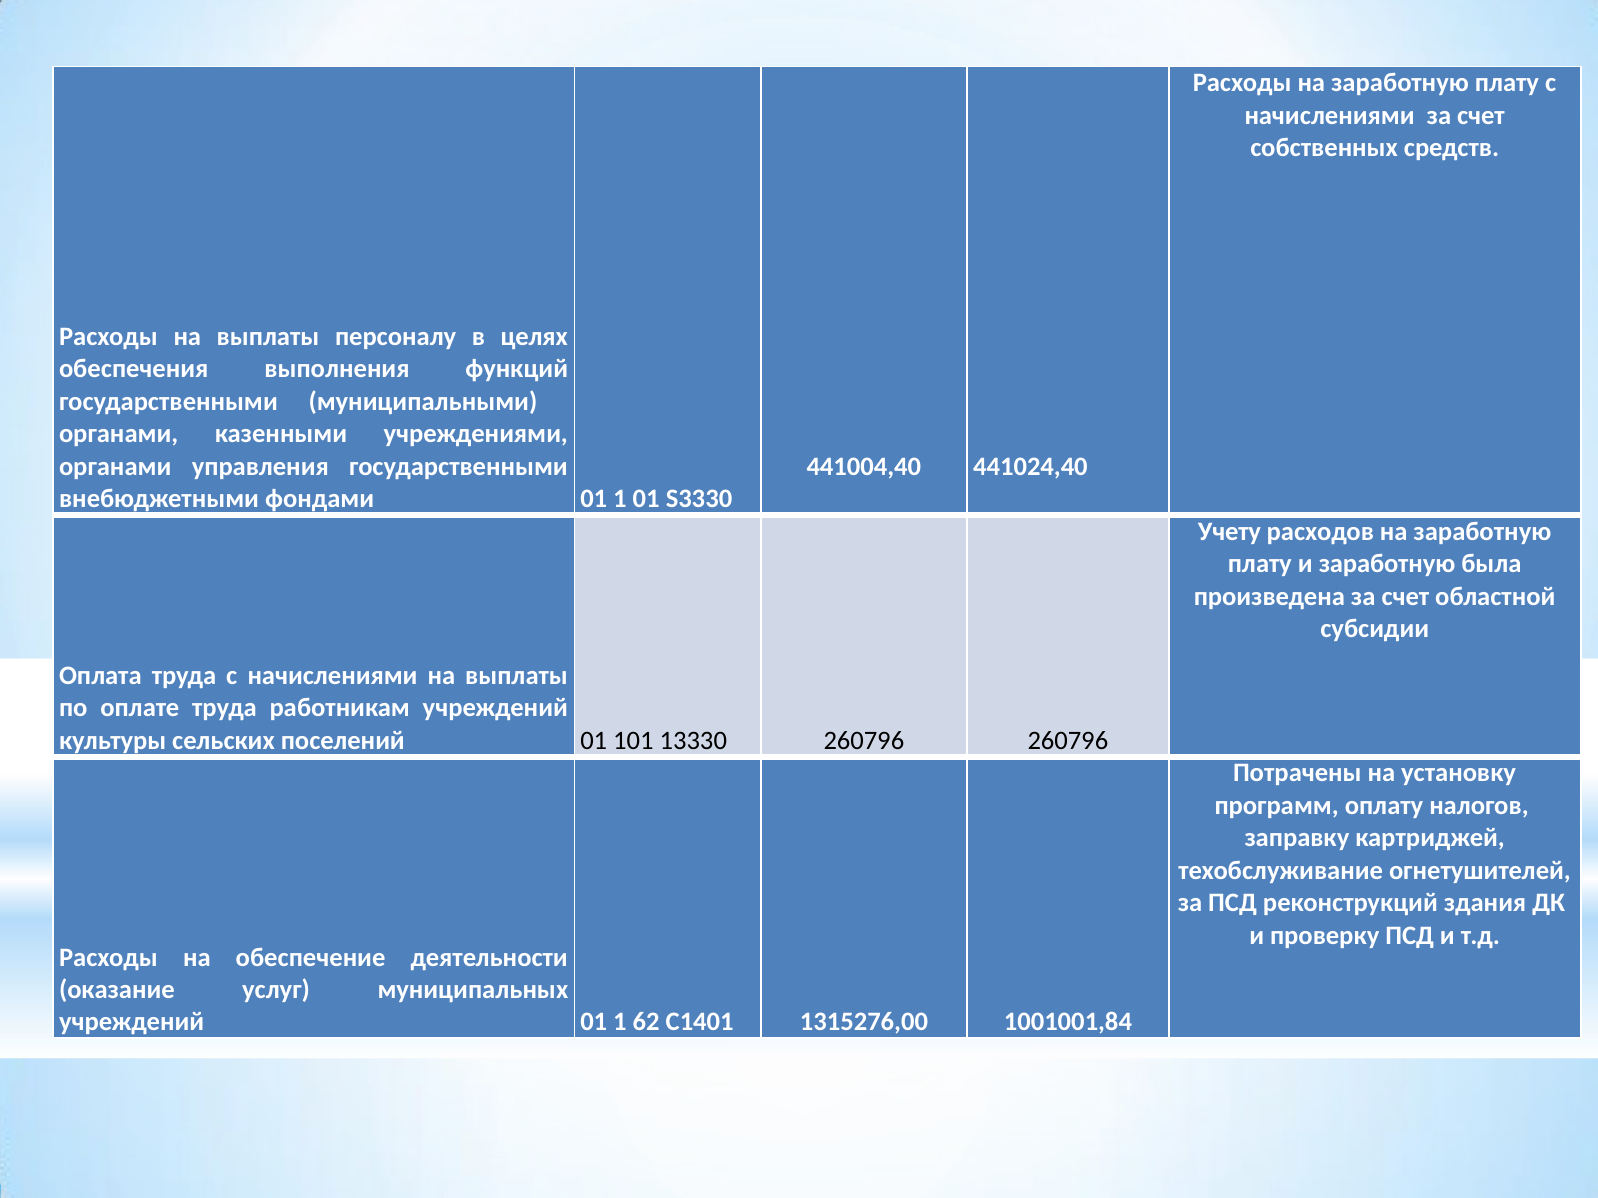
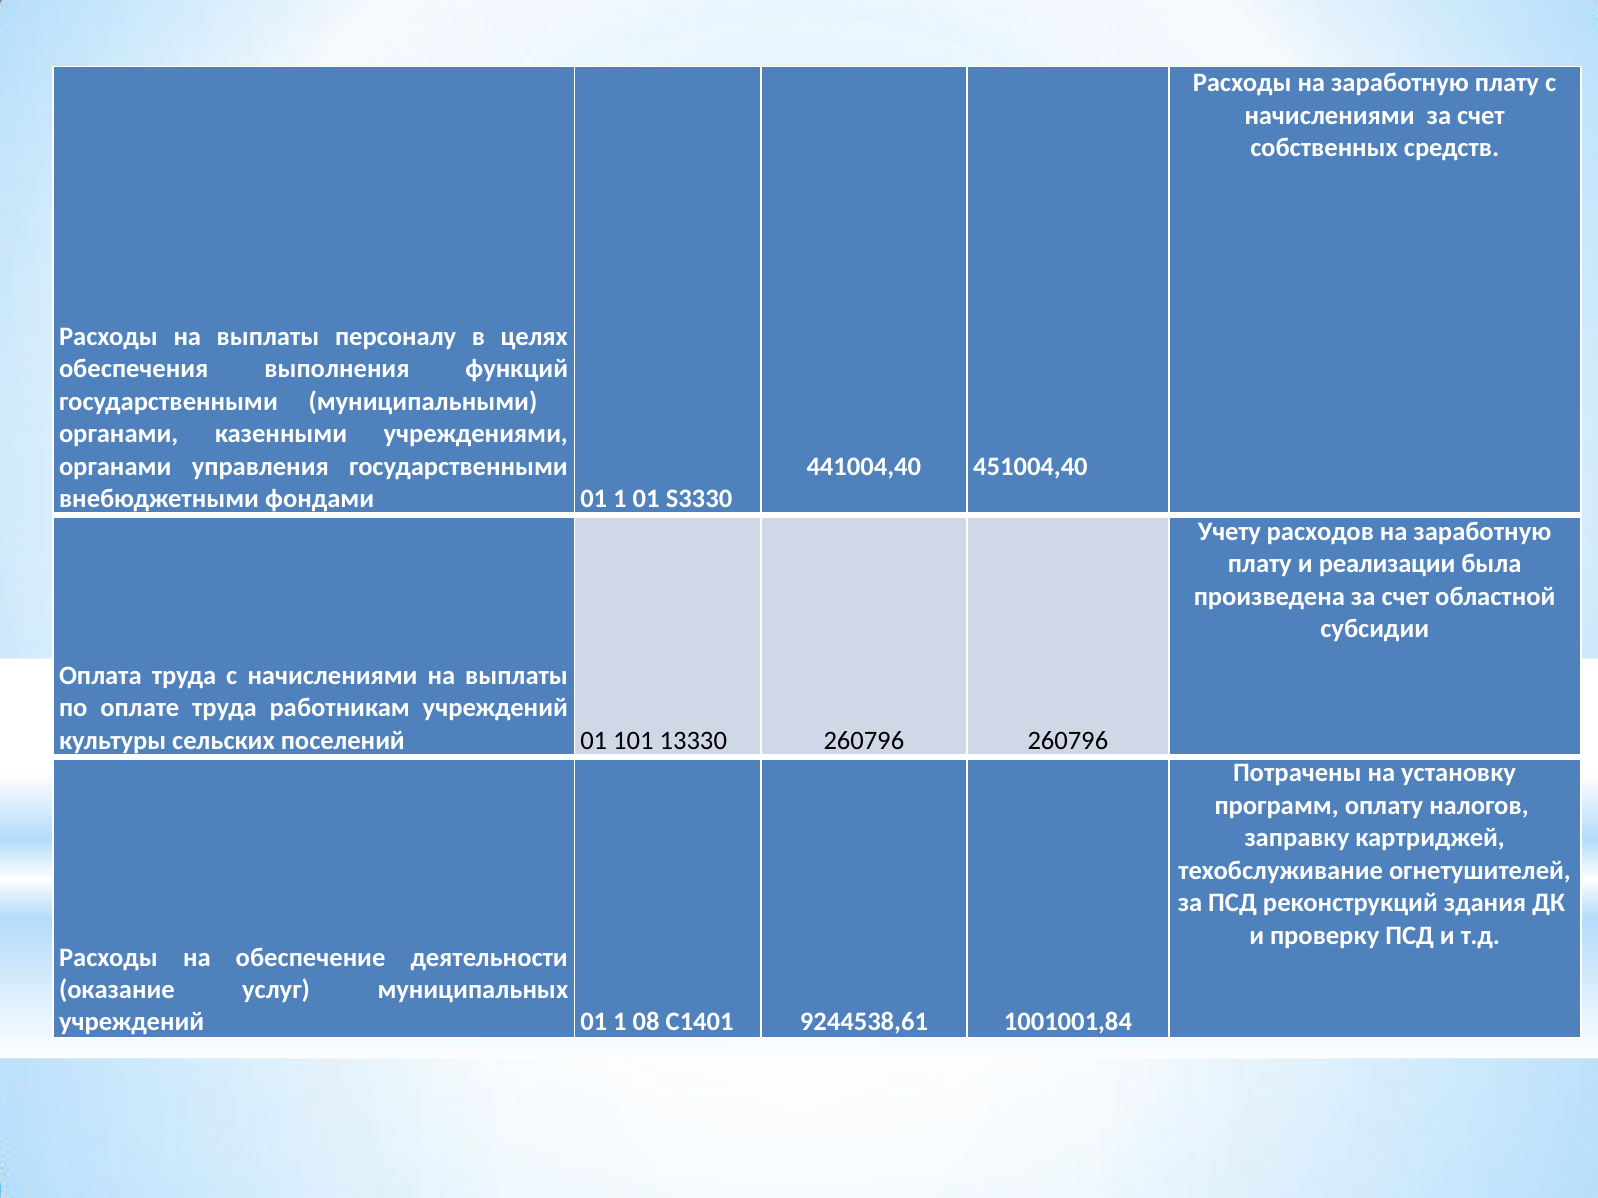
441024,40: 441024,40 -> 451004,40 (1030, 467)
и заработную: заработную -> реализации (1387, 564)
62: 62 -> 08 (646, 1023)
1315276,00: 1315276,00 -> 9244538,61 (864, 1023)
